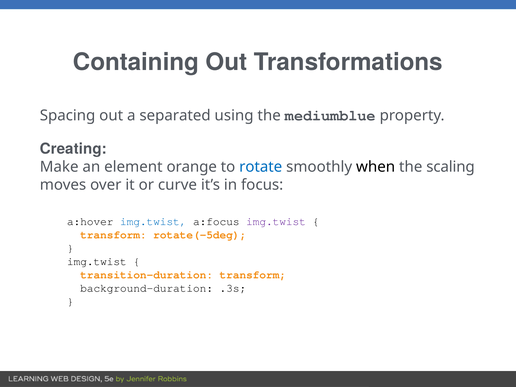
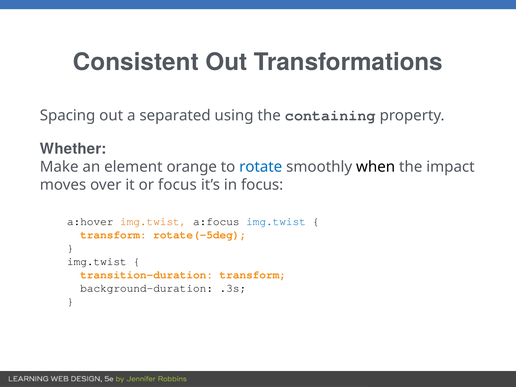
Containing: Containing -> Consistent (136, 62)
mediumblue: mediumblue -> containing (330, 115)
Creating: Creating -> Whether (73, 149)
scaling: scaling -> impact (450, 167)
or curve: curve -> focus (177, 185)
img.twist colour: blue -> orange (153, 222)
img.twist colour: purple -> blue (276, 222)
